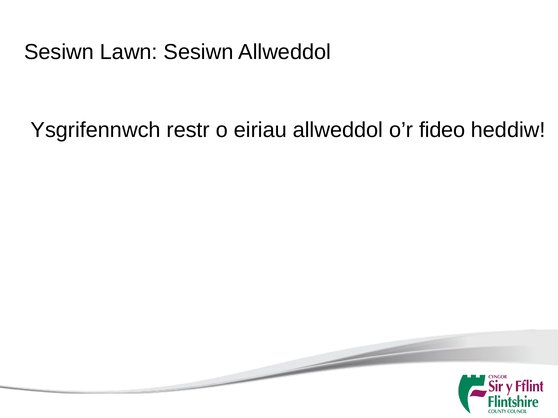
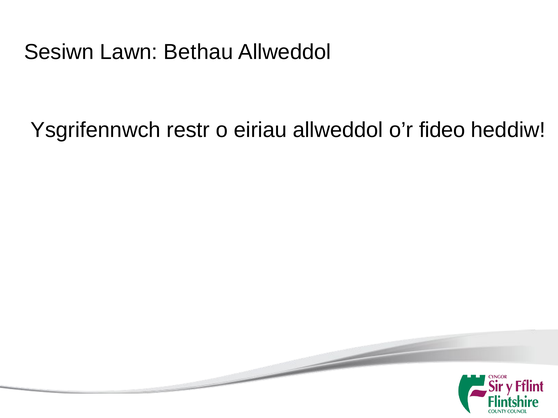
Lawn Sesiwn: Sesiwn -> Bethau (198, 52)
